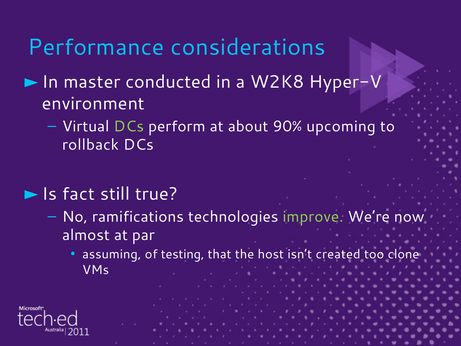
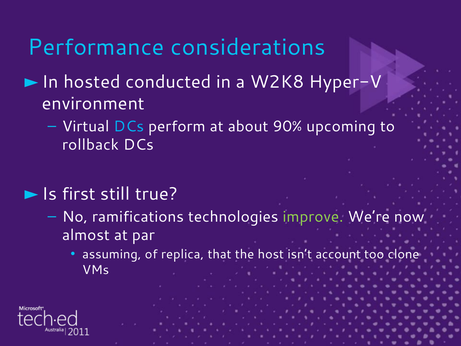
master: master -> hosted (92, 82)
DCs colour: light green -> light blue (129, 126)
fact: fact -> first (79, 194)
testing: testing -> replica (183, 254)
created: created -> account (338, 254)
